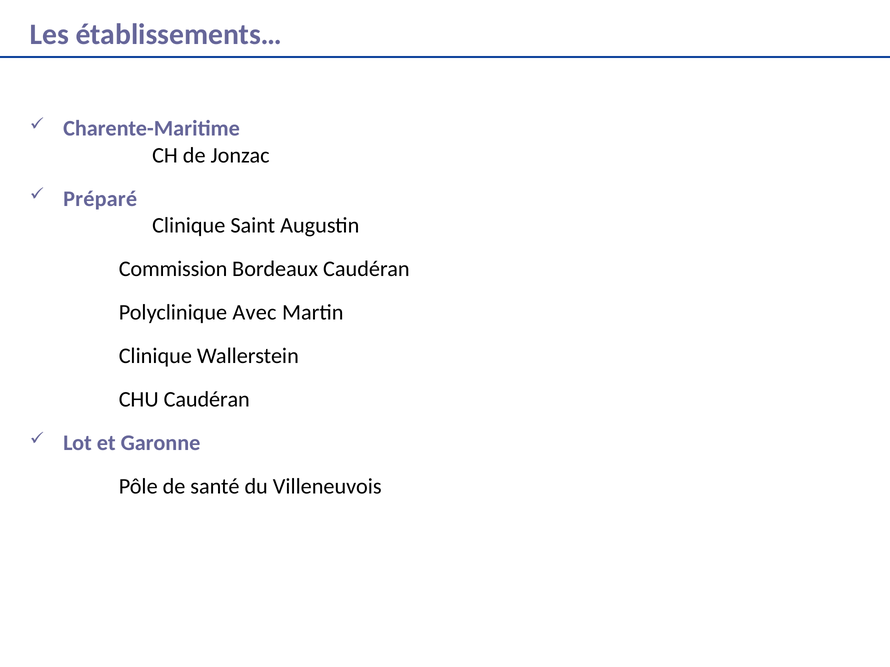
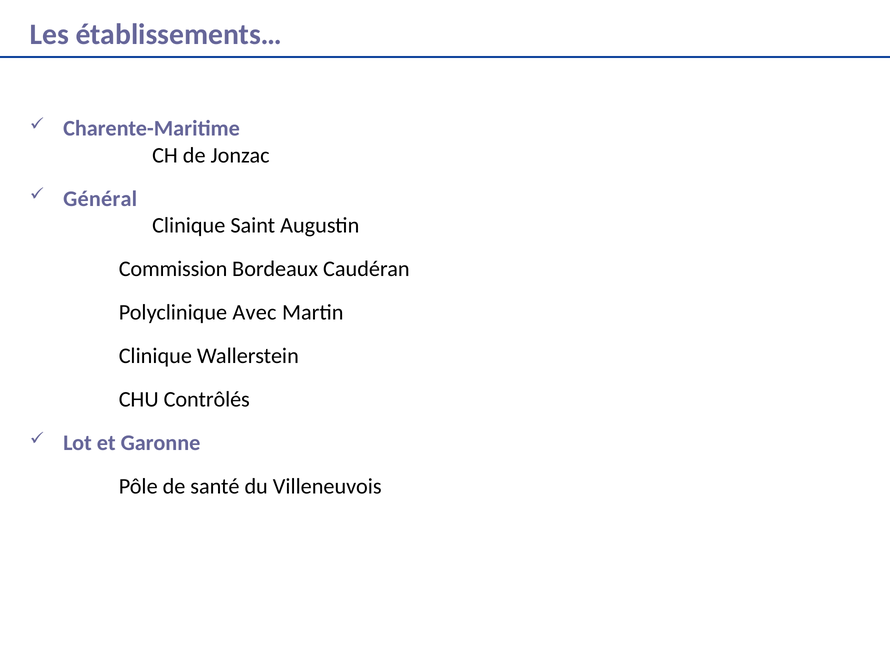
Préparé: Préparé -> Général (100, 199)
CHU Caudéran: Caudéran -> Contrôlés (207, 400)
